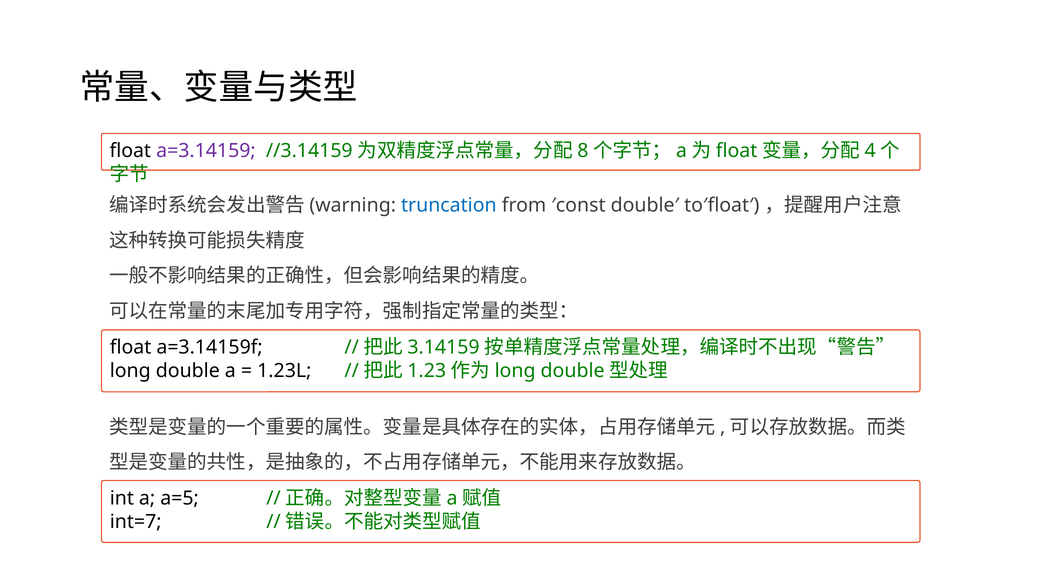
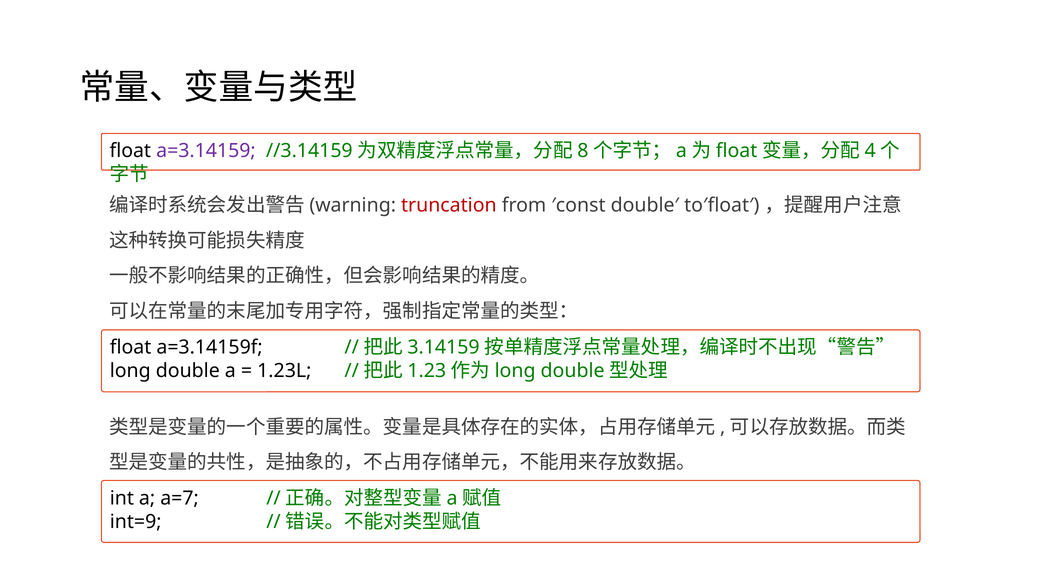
truncation colour: blue -> red (449, 205)
a=5: a=5 -> a=7 (180, 498)
int=7: int=7 -> int=9 (136, 521)
